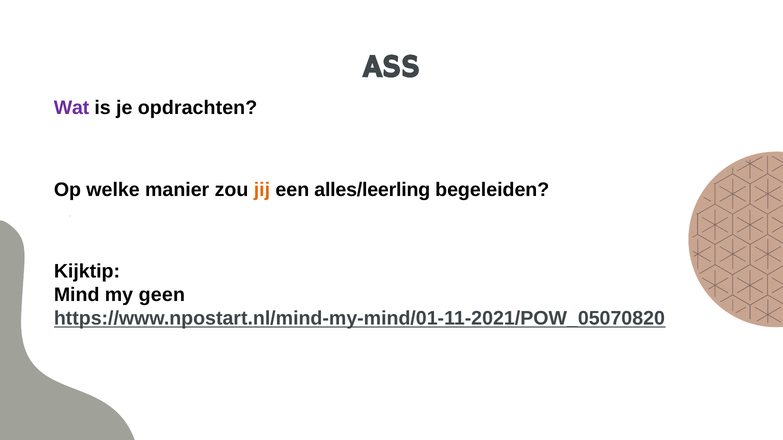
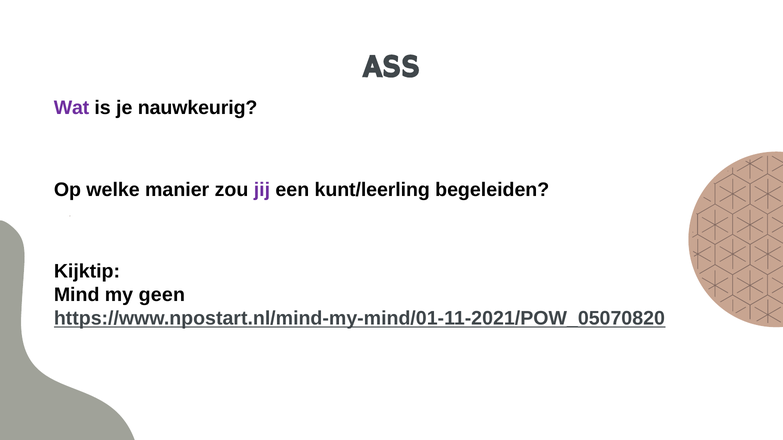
opdrachten: opdrachten -> nauwkeurig (198, 108)
jij colour: orange -> purple (262, 190)
alles/leerling: alles/leerling -> kunt/leerling (372, 190)
